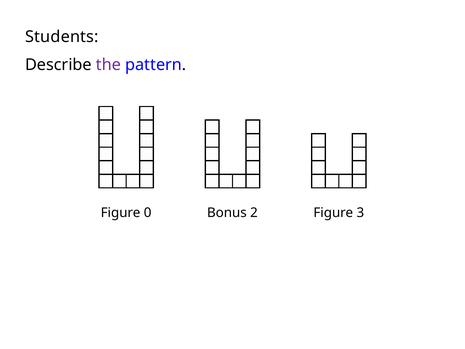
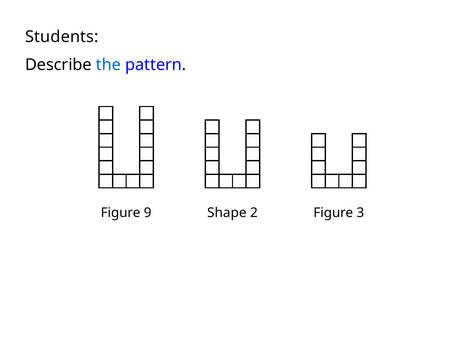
the colour: purple -> blue (108, 65)
0: 0 -> 9 (148, 213)
Bonus: Bonus -> Shape (227, 213)
